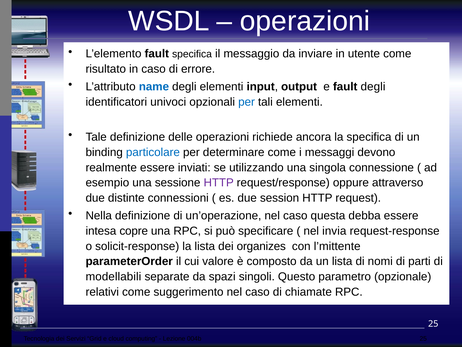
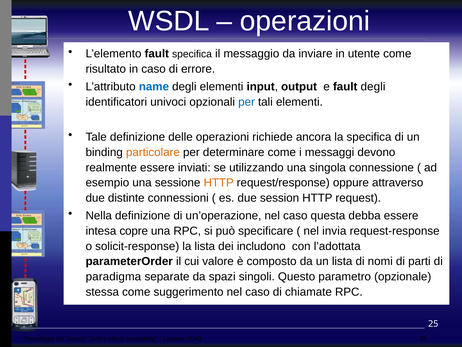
particolare colour: blue -> orange (153, 152)
HTTP colour: purple -> orange (219, 183)
organizes: organizes -> includono (261, 246)
l’mittente: l’mittente -> l’adottata (337, 246)
modellabili: modellabili -> paradigma (113, 276)
relativi: relativi -> stessa (102, 292)
